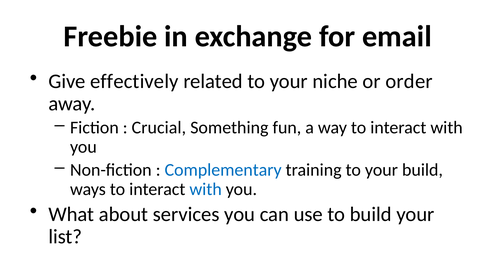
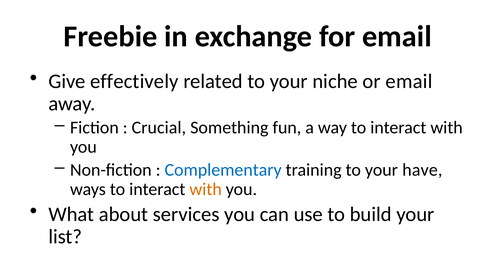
or order: order -> email (409, 81)
your build: build -> have (422, 170)
with colour: blue -> orange (206, 189)
